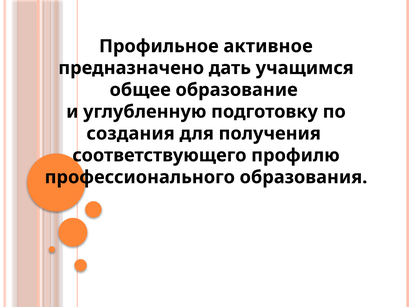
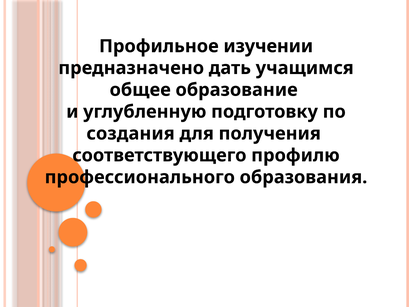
активное: активное -> изучении (268, 46)
